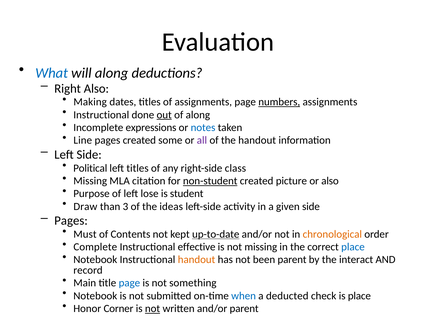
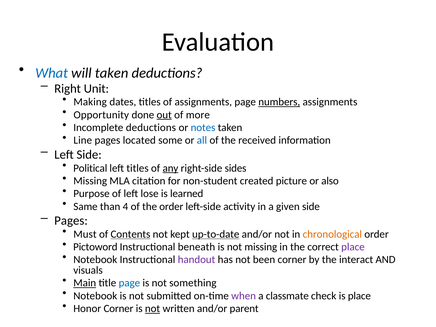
will along: along -> taken (112, 73)
Right Also: Also -> Unit (96, 89)
Instructional: Instructional -> Opportunity (101, 115)
of along: along -> more (198, 115)
Incomplete expressions: expressions -> deductions (151, 128)
pages created: created -> located (139, 140)
all colour: purple -> blue (202, 140)
the handout: handout -> received (257, 140)
any underline: none -> present (170, 168)
class: class -> sides (236, 168)
non-student underline: present -> none (210, 181)
student: student -> learned (187, 194)
Draw: Draw -> Same (85, 206)
3: 3 -> 4 (125, 206)
the ideas: ideas -> order (171, 206)
Contents underline: none -> present (130, 234)
Complete: Complete -> Pictoword (95, 247)
effective: effective -> beneath (196, 247)
place colour: blue -> purple (353, 247)
handout colour: orange -> purple (197, 260)
been parent: parent -> corner (292, 260)
record: record -> visuals (88, 270)
Main underline: none -> present (85, 283)
when colour: blue -> purple (244, 296)
deducted: deducted -> classmate (287, 296)
